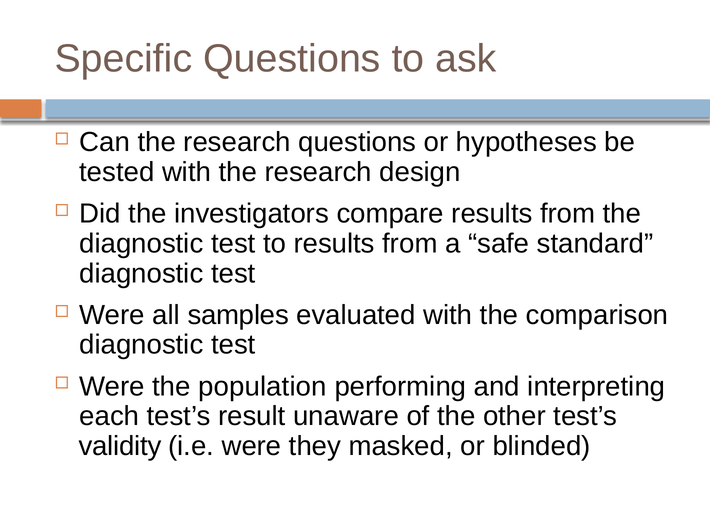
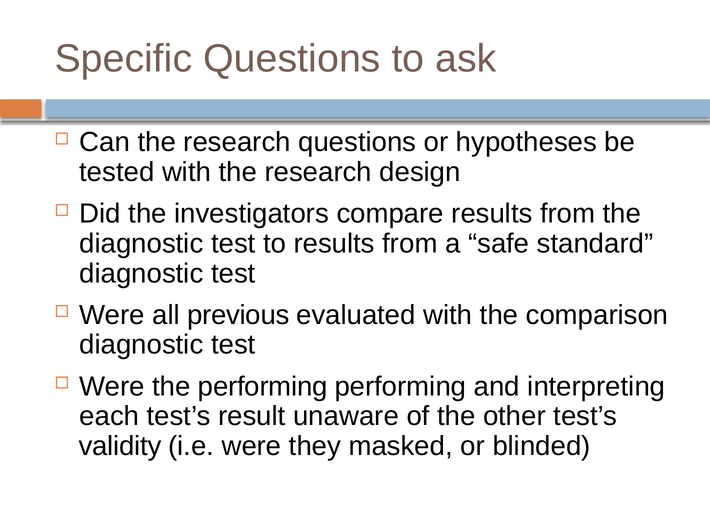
samples: samples -> previous (238, 315)
the population: population -> performing (263, 387)
